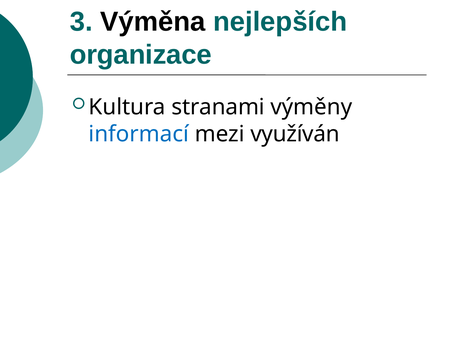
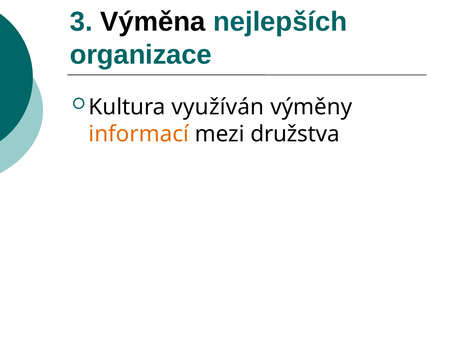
stranami: stranami -> využíván (218, 107)
informací colour: blue -> orange (139, 134)
využíván: využíván -> družstva (295, 134)
